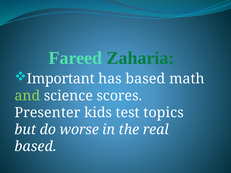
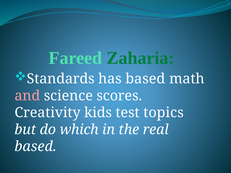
Important: Important -> Standards (61, 79)
and colour: light green -> pink (27, 96)
Presenter: Presenter -> Creativity (48, 113)
worse: worse -> which (79, 130)
